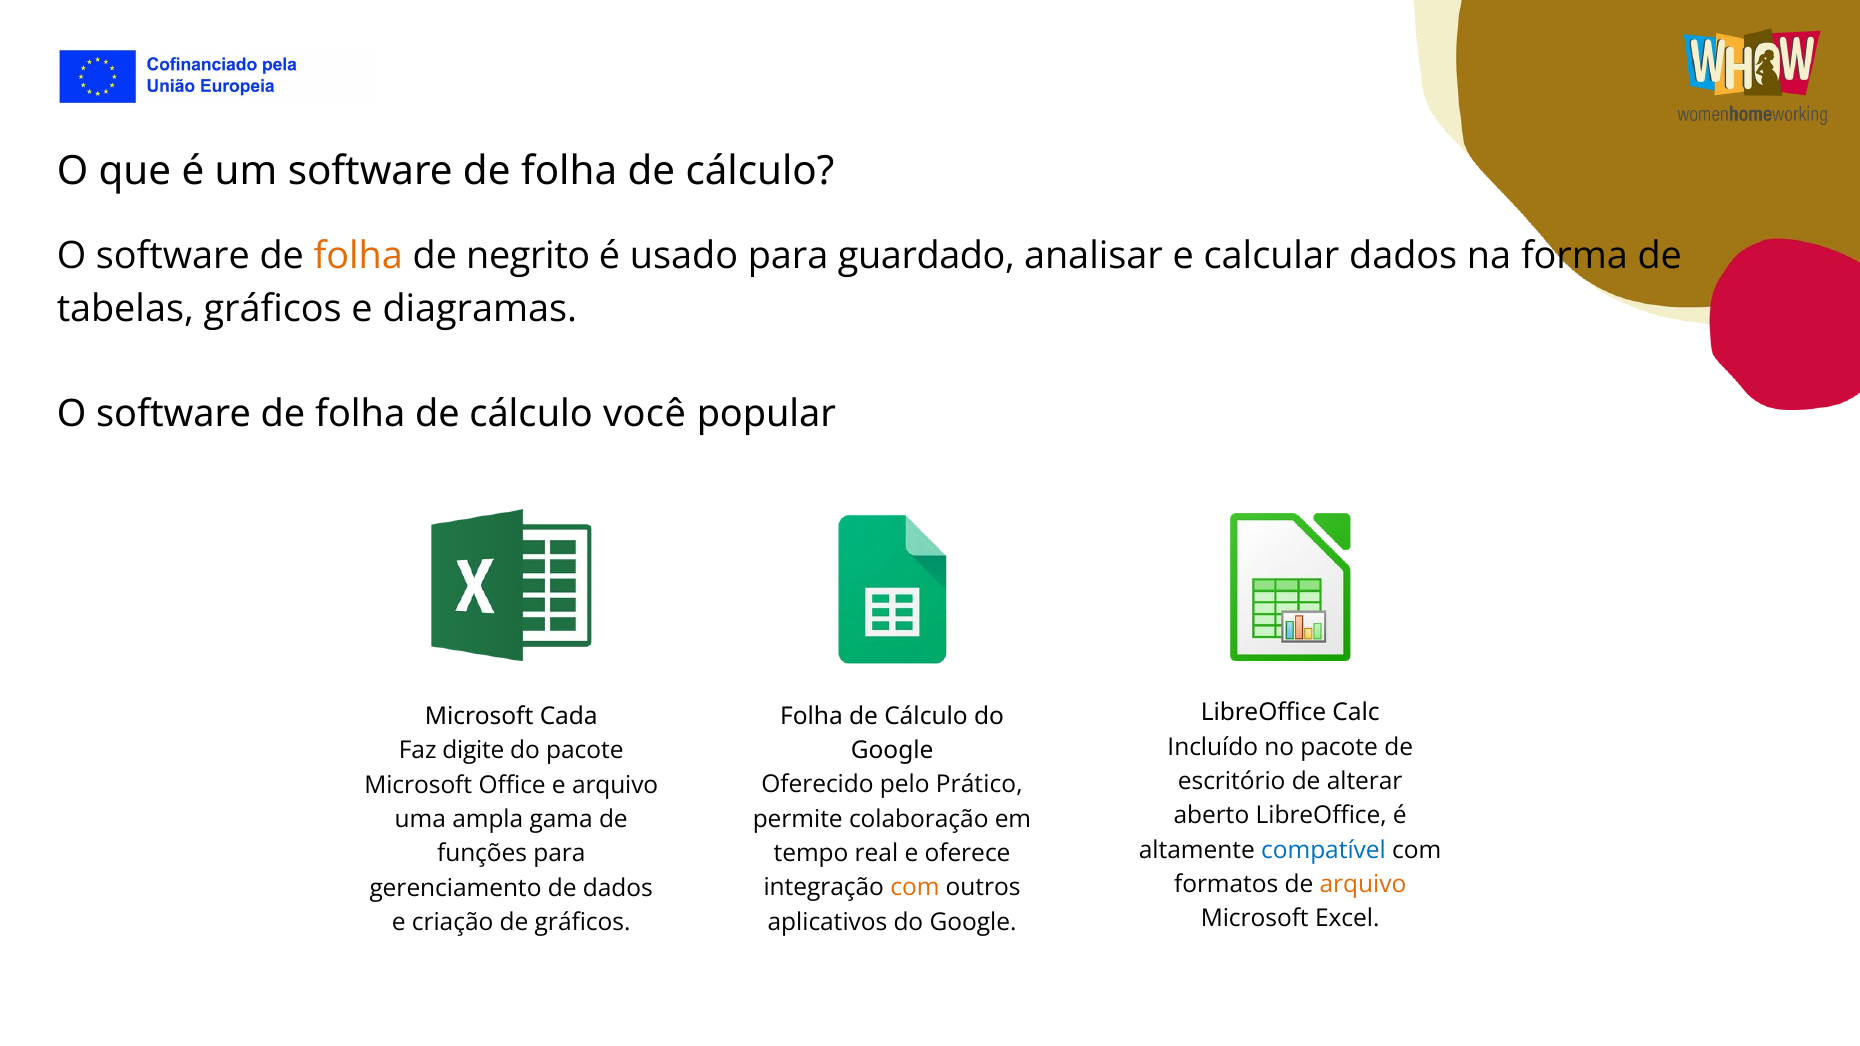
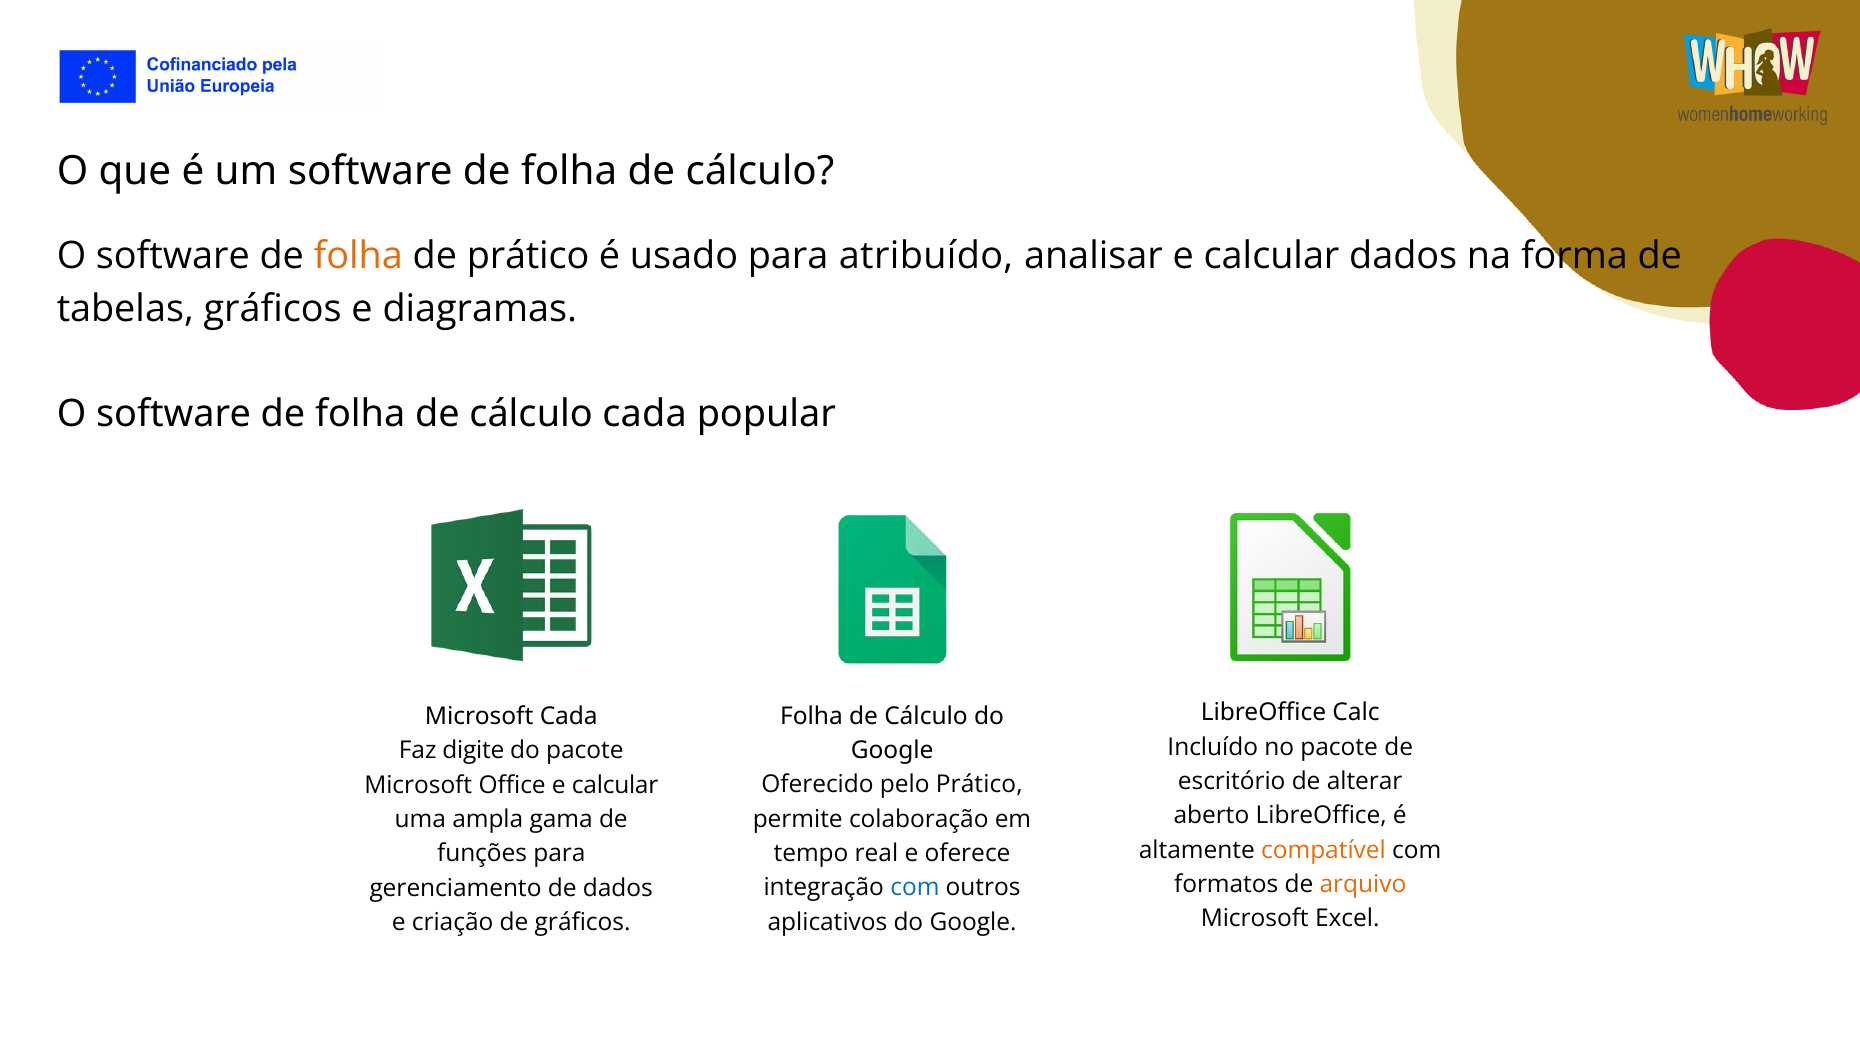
de negrito: negrito -> prático (528, 256)
guardado: guardado -> atribuído (926, 256)
cálculo você: você -> cada (645, 415)
Office e arquivo: arquivo -> calcular (615, 785)
compatível colour: blue -> orange (1324, 850)
com colour: orange -> blue (915, 888)
